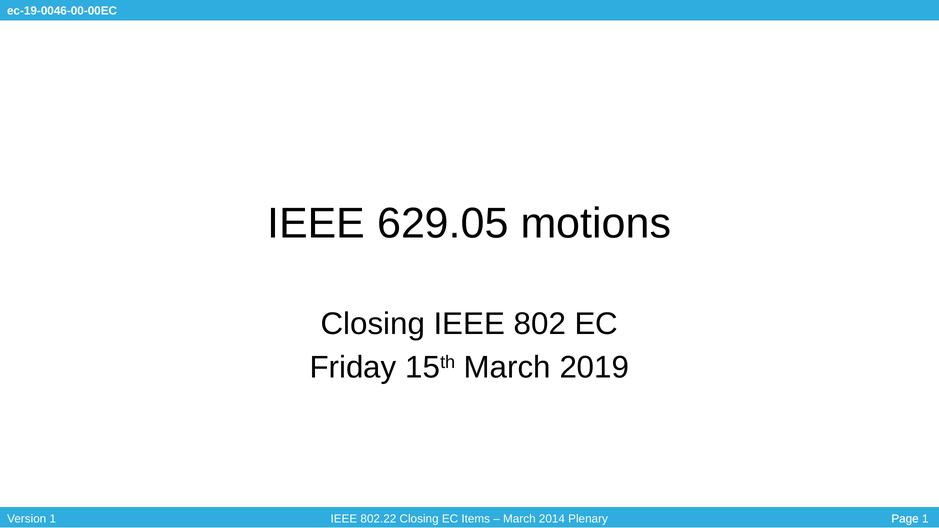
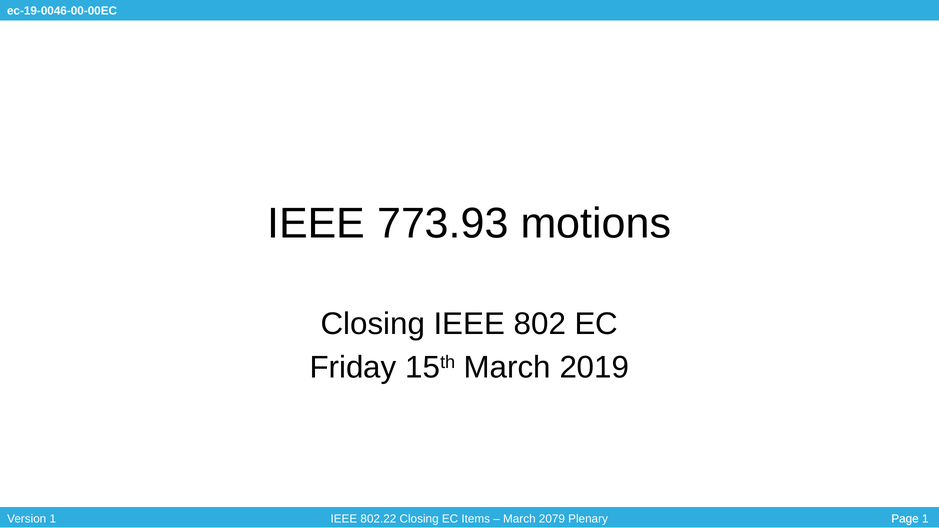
629.05: 629.05 -> 773.93 (443, 224)
2014: 2014 -> 2079 (552, 519)
